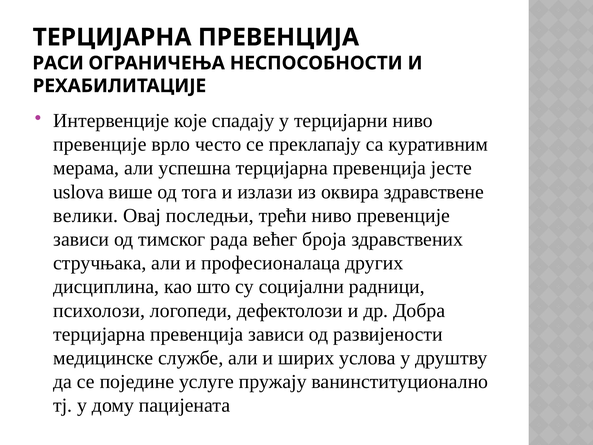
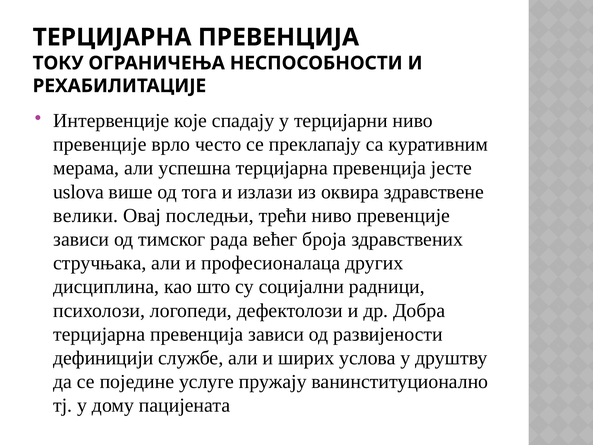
РАСИ: РАСИ -> ТОКУ (58, 63)
медицинске: медицинске -> дефиницији (103, 358)
